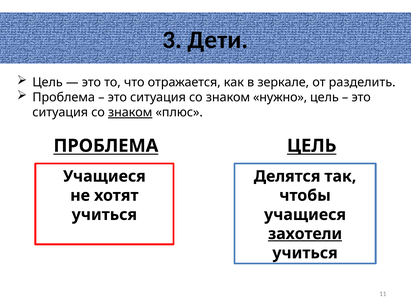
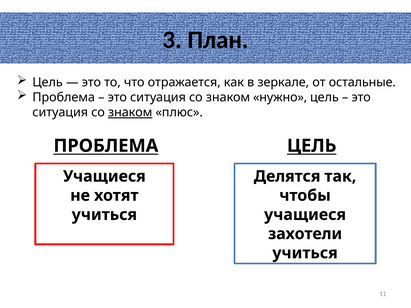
Дети: Дети -> План (218, 40)
разделить: разделить -> остальные (362, 82)
захотели underline: present -> none (305, 234)
